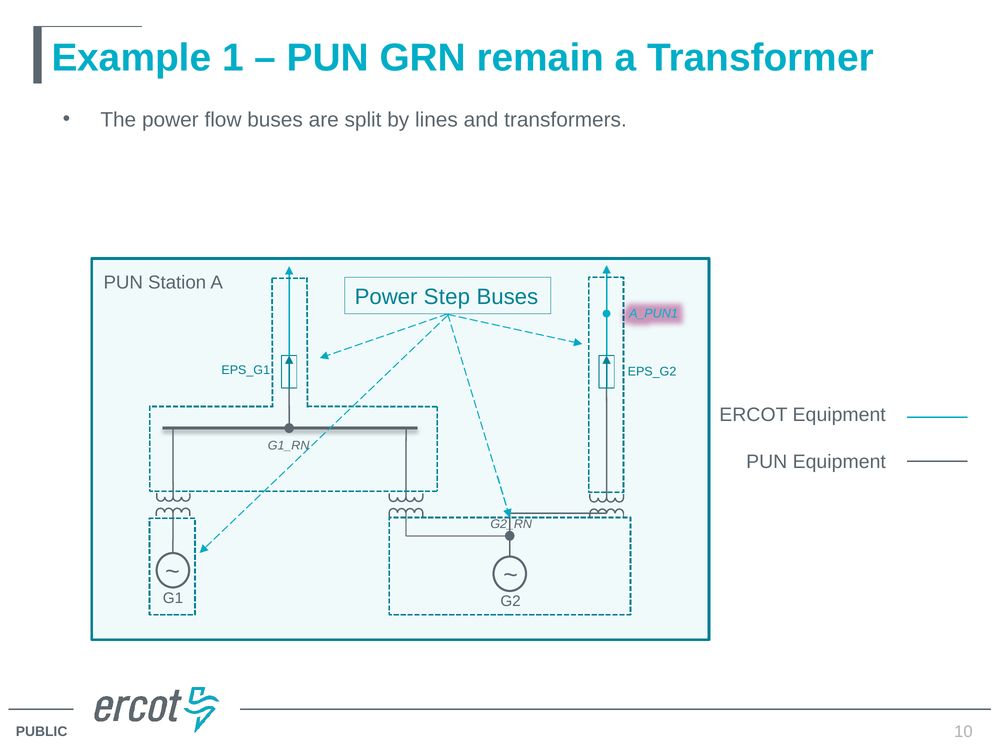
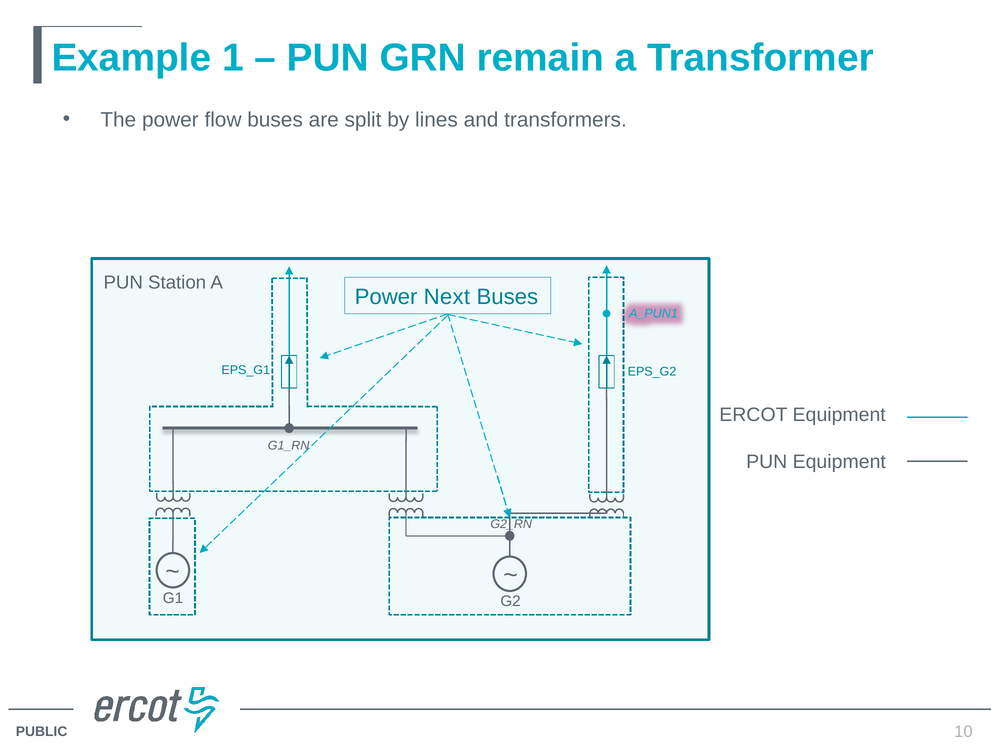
Step: Step -> Next (447, 297)
